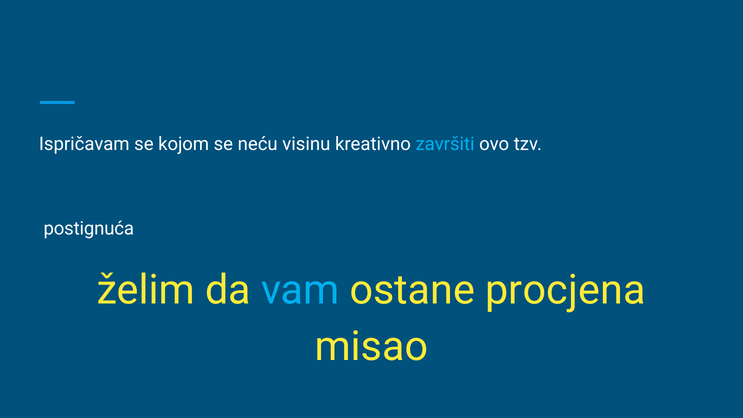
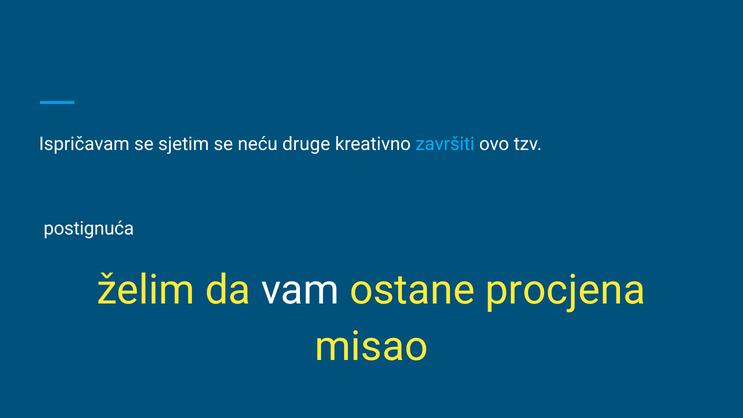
kojom: kojom -> sjetim (184, 144)
visinu: visinu -> druge (306, 144)
vam colour: light blue -> white (300, 290)
